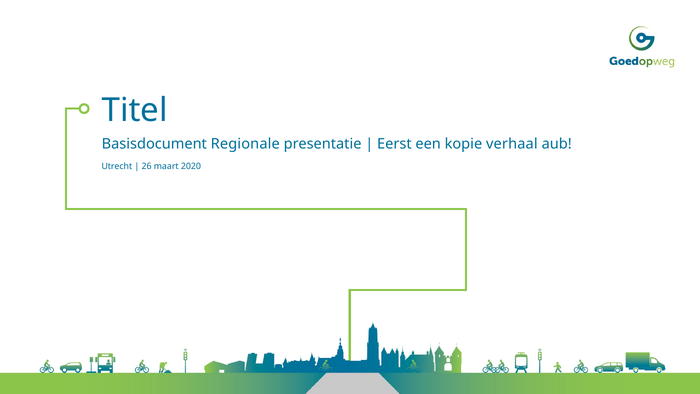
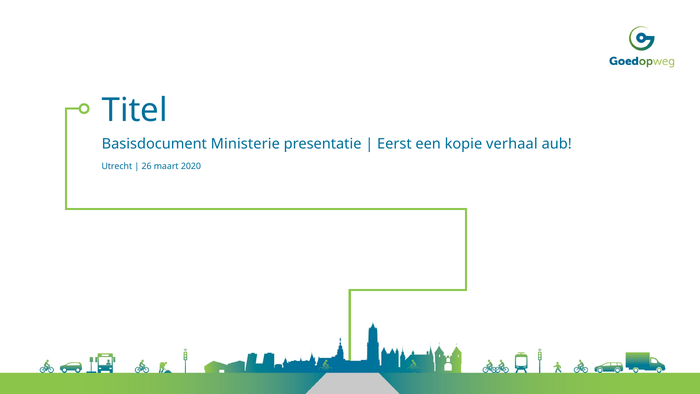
Regionale: Regionale -> Ministerie (245, 144)
